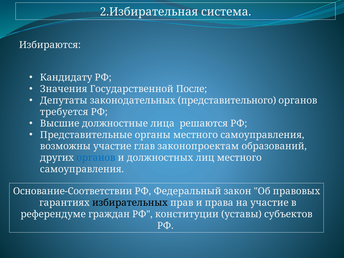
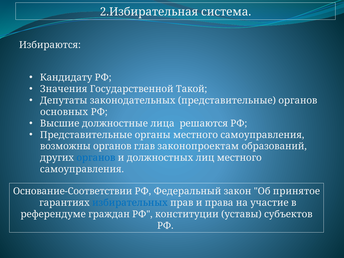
После: После -> Такой (192, 89)
законодательных представительного: представительного -> представительные (227, 100)
требуется: требуется -> основных (64, 112)
возможны участие: участие -> органов (112, 146)
правовых: правовых -> принятое (296, 191)
избирательных colour: black -> blue (130, 203)
